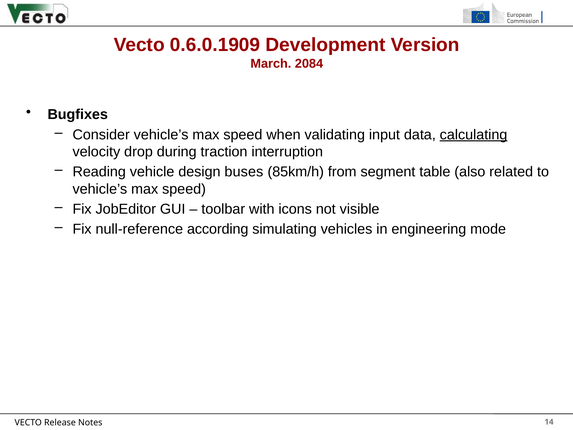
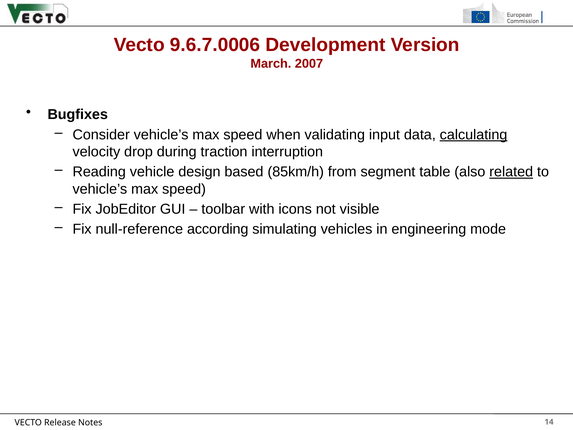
0.6.0.1909: 0.6.0.1909 -> 9.6.7.0006 (215, 45)
2084: 2084 -> 2007 (309, 64)
buses: buses -> based (244, 172)
related underline: none -> present (511, 172)
